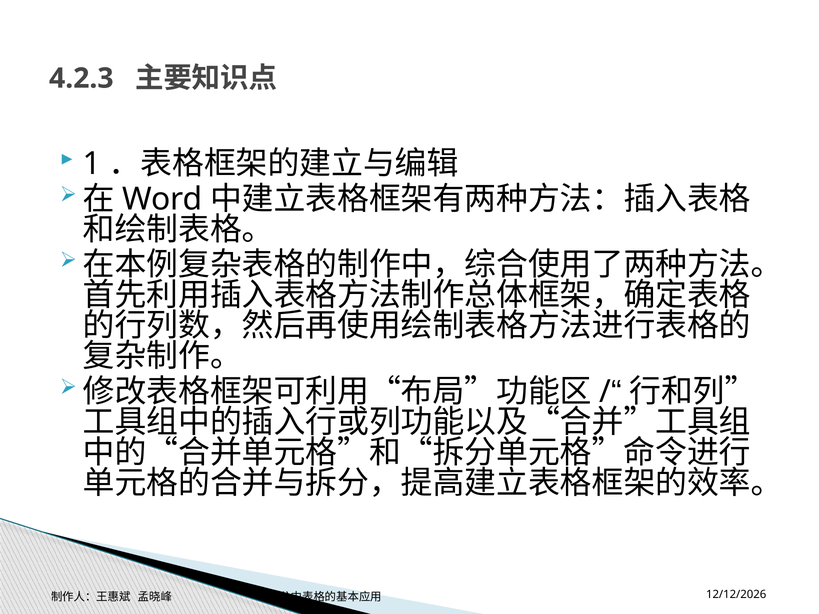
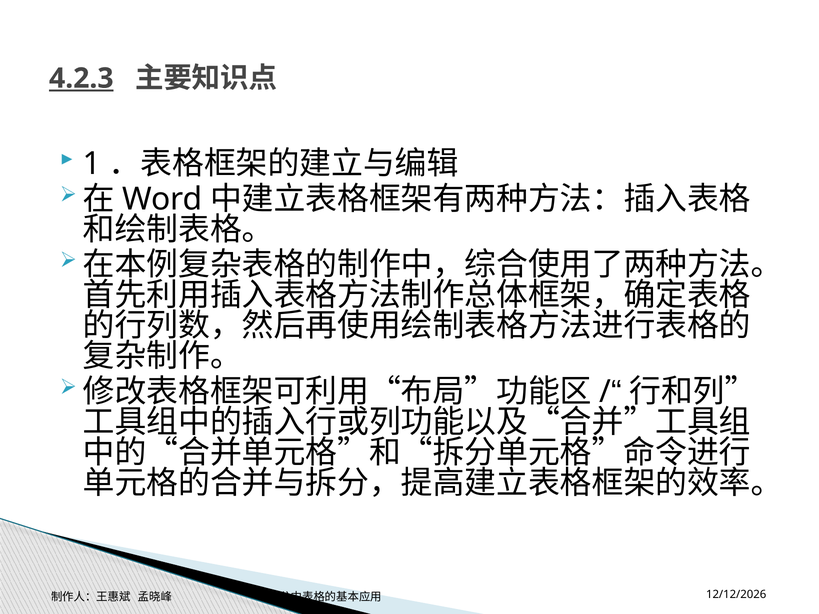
4.2.3 underline: none -> present (81, 78)
